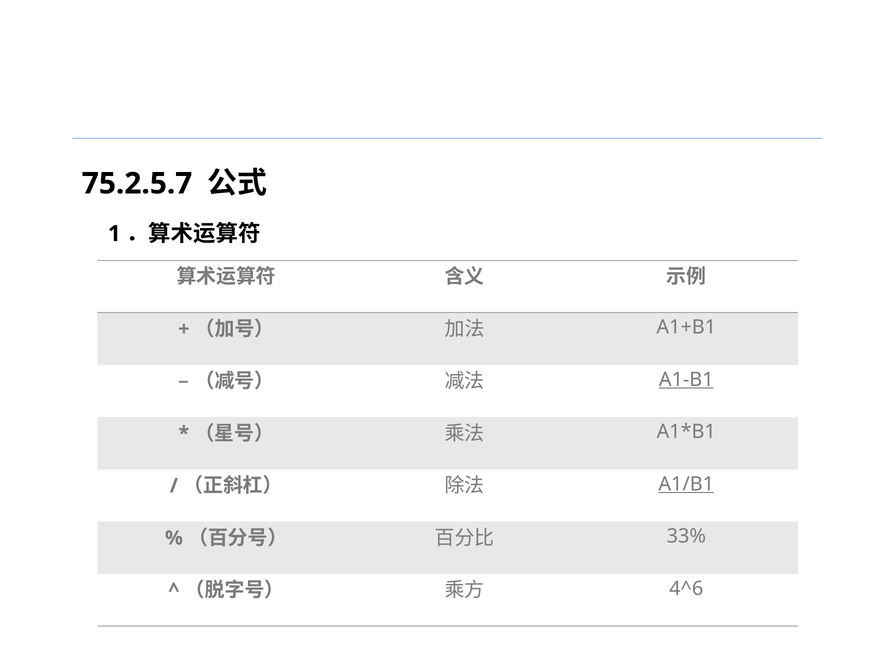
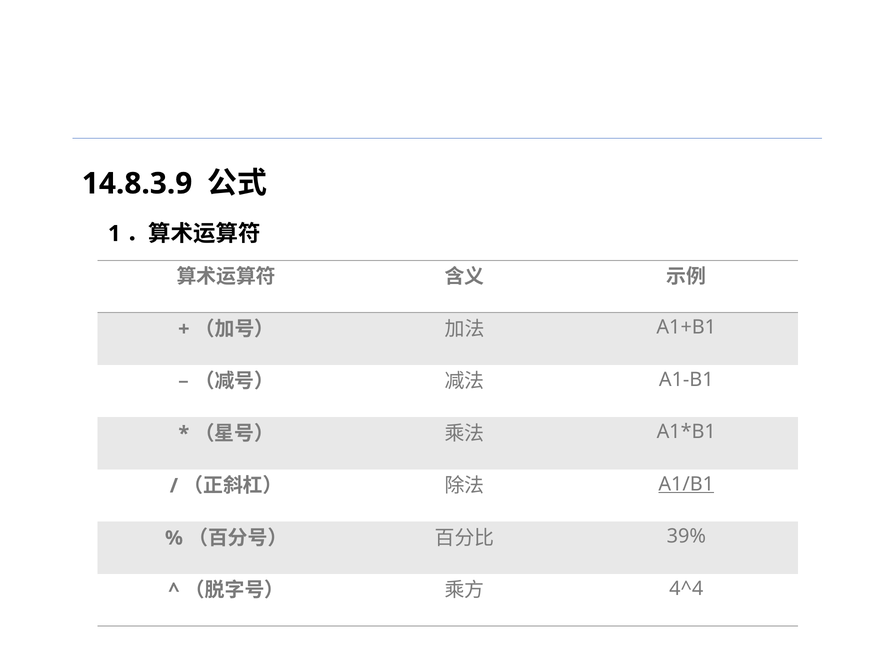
75.2.5.7: 75.2.5.7 -> 14.8.3.9 (137, 184)
A1-B1 underline: present -> none (686, 380)
33%: 33% -> 39% (686, 536)
4^6: 4^6 -> 4^4 (686, 588)
